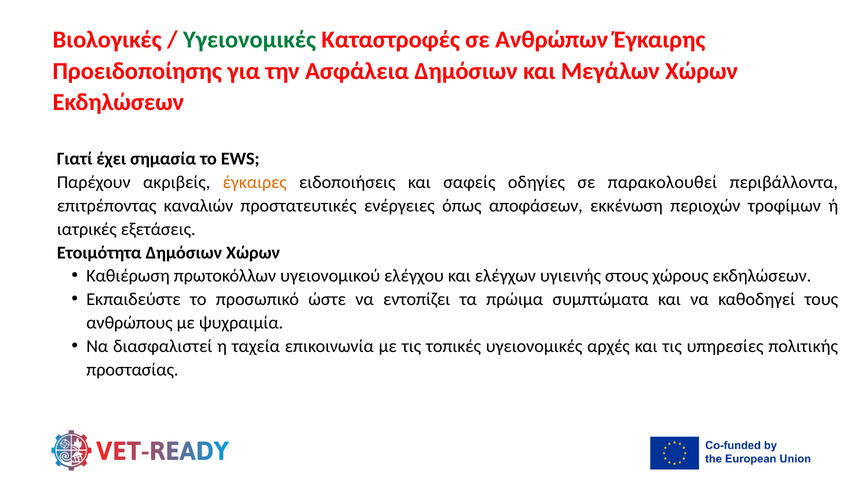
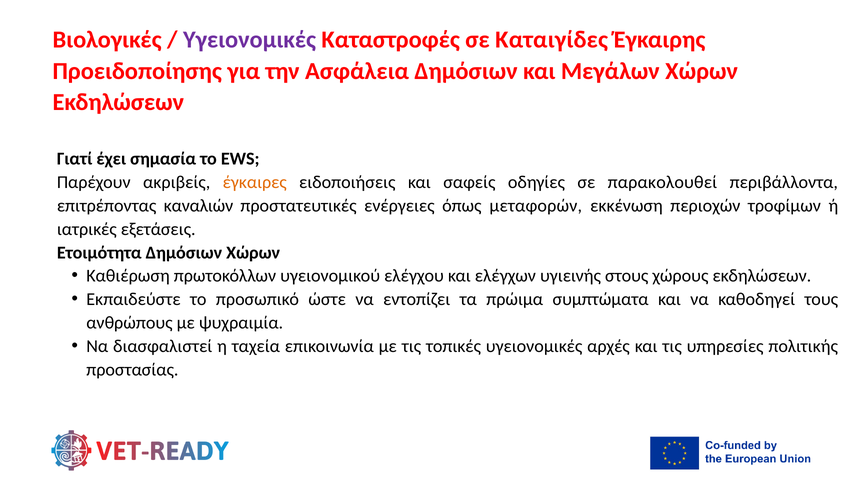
Υγειονομικές colour: green -> purple (250, 40)
Ανθρώπων: Ανθρώπων -> Καταιγίδες (552, 40)
αποφάσεων: αποφάσεων -> μεταφορών (536, 206)
